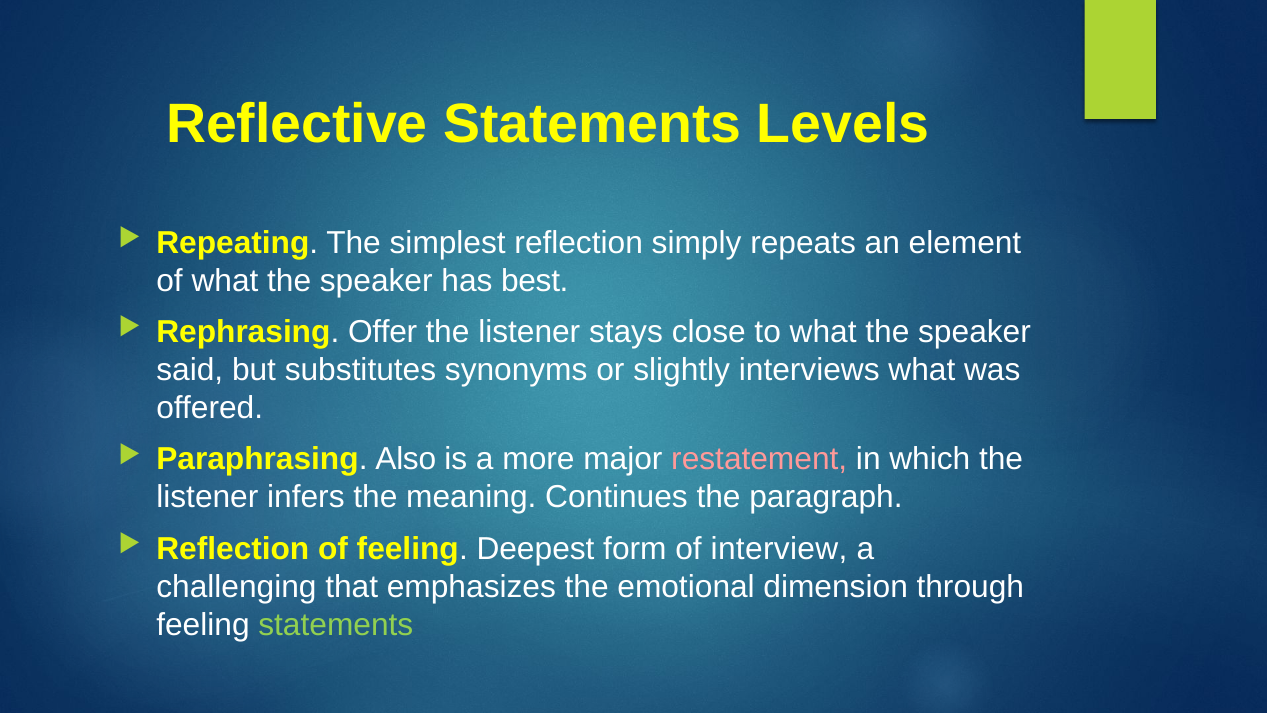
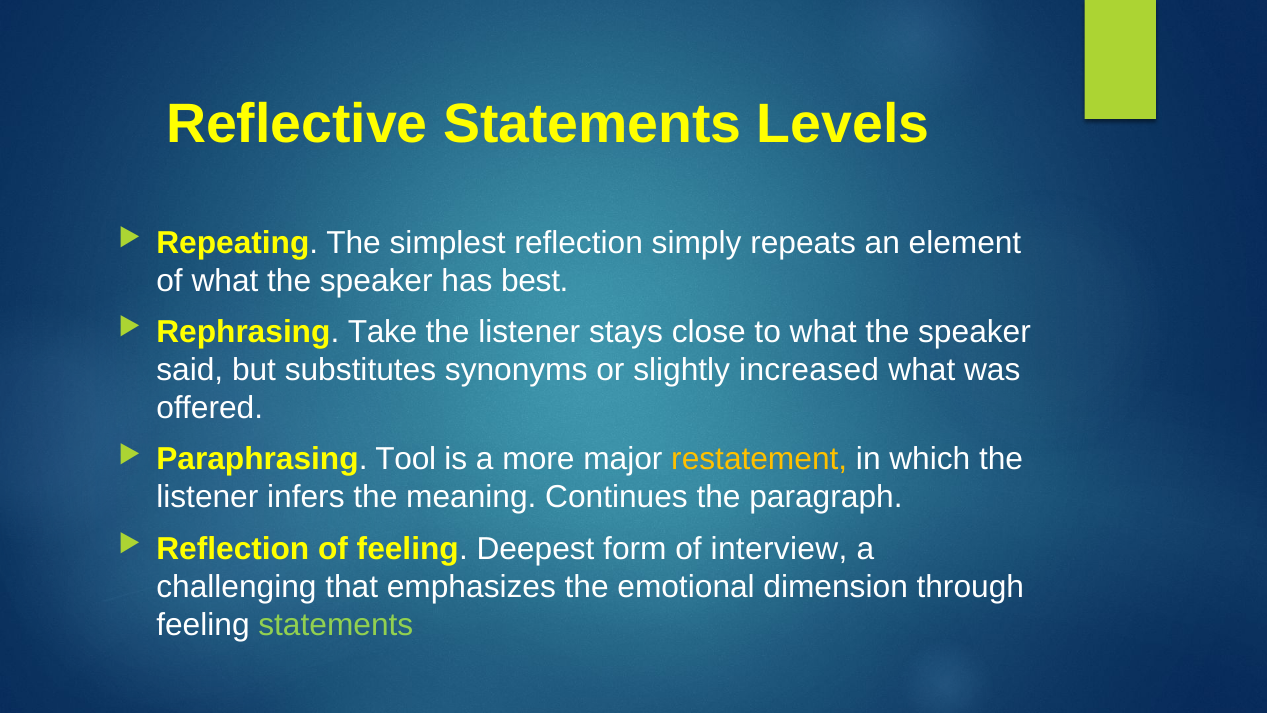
Offer: Offer -> Take (383, 332)
interviews: interviews -> increased (809, 370)
Also: Also -> Tool (406, 459)
restatement colour: pink -> yellow (759, 459)
